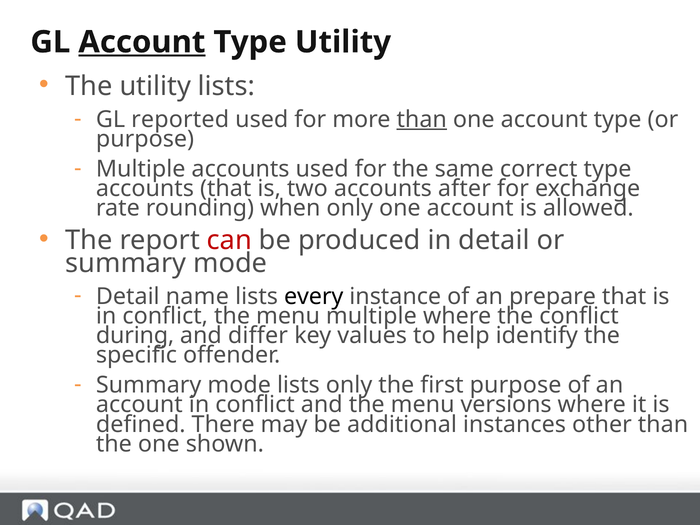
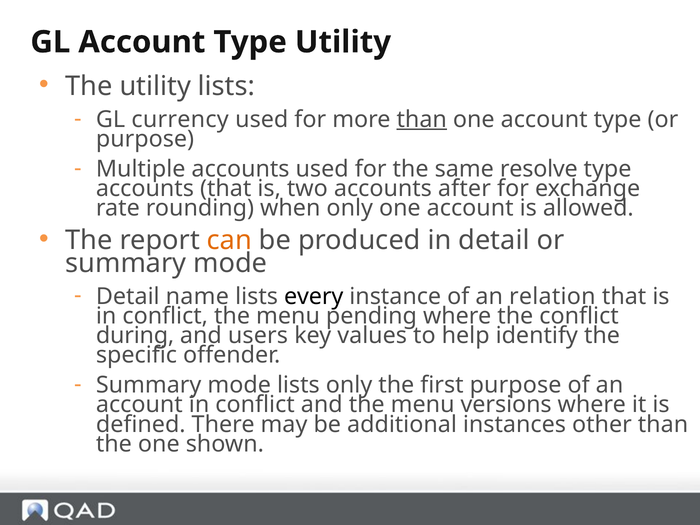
Account underline: present -> none (142, 42)
reported: reported -> currency (180, 119)
correct: correct -> resolve (539, 169)
can colour: red -> orange (229, 240)
prepare: prepare -> relation (552, 296)
menu multiple: multiple -> pending (371, 316)
differ: differ -> users (258, 335)
